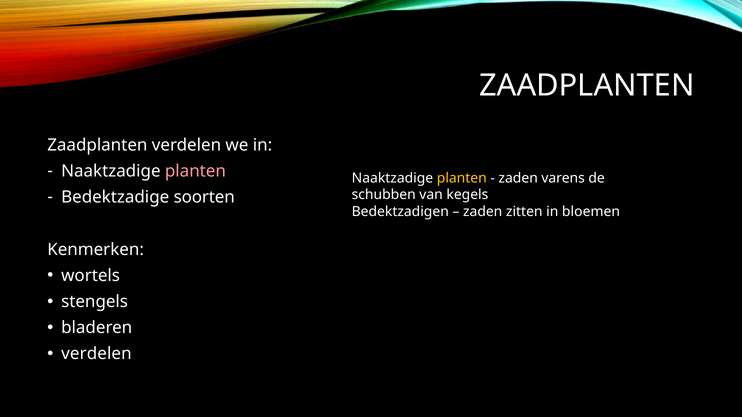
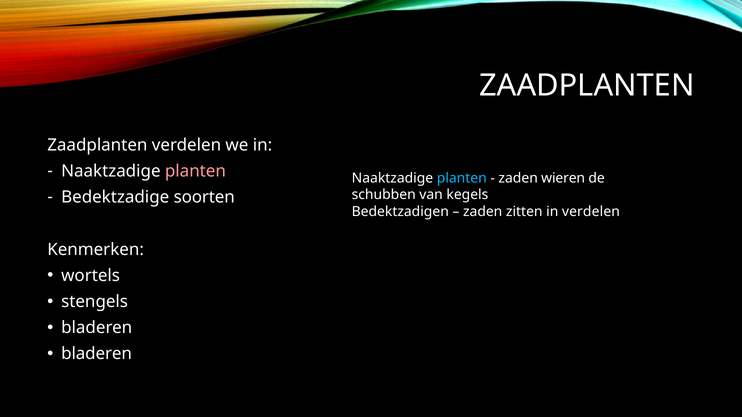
planten colour: yellow -> light blue (462, 178)
varens: varens -> wieren (563, 178)
in bloemen: bloemen -> verdelen (591, 212)
verdelen: verdelen -> bladeren (97, 354)
